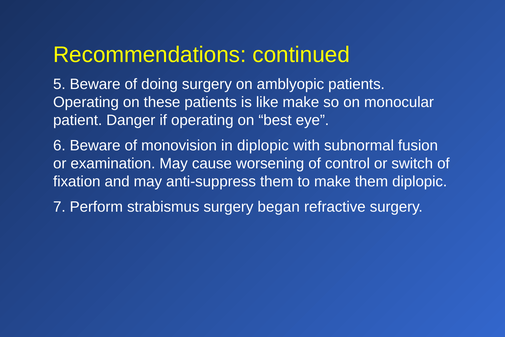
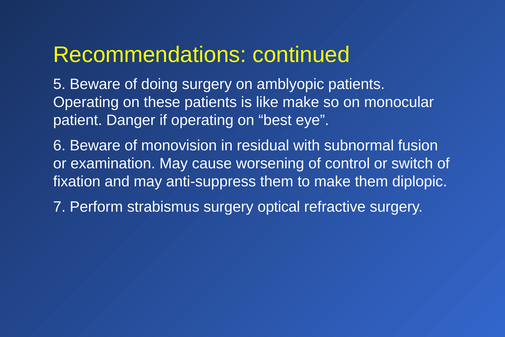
in diplopic: diplopic -> residual (263, 145)
began: began -> optical (279, 207)
